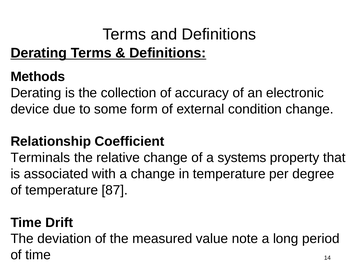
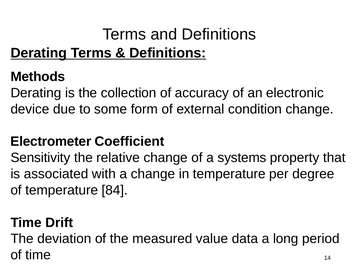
Relationship: Relationship -> Electrometer (51, 141)
Terminals: Terminals -> Sensitivity (40, 157)
87: 87 -> 84 (115, 190)
note: note -> data (245, 238)
